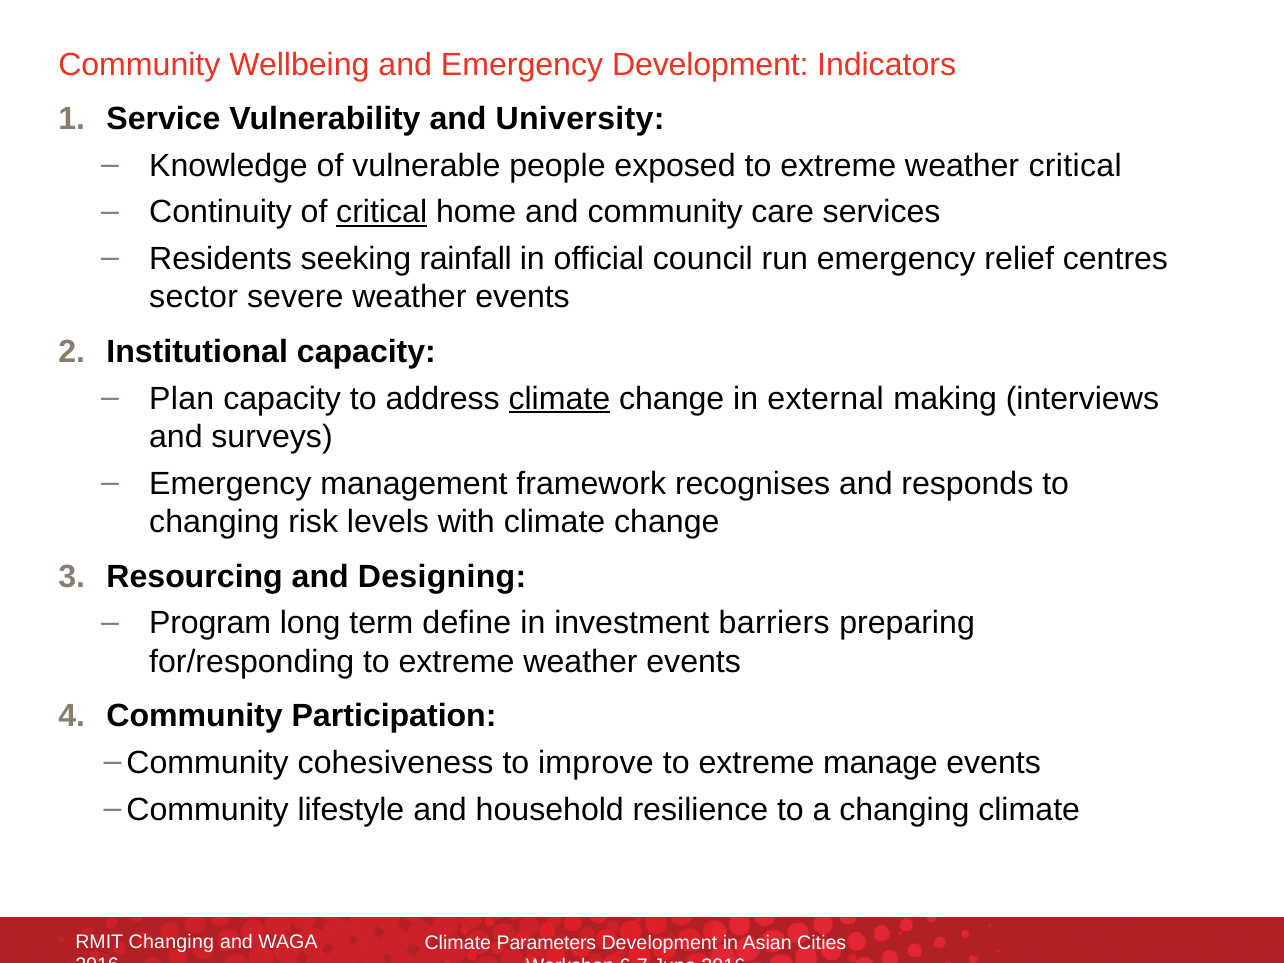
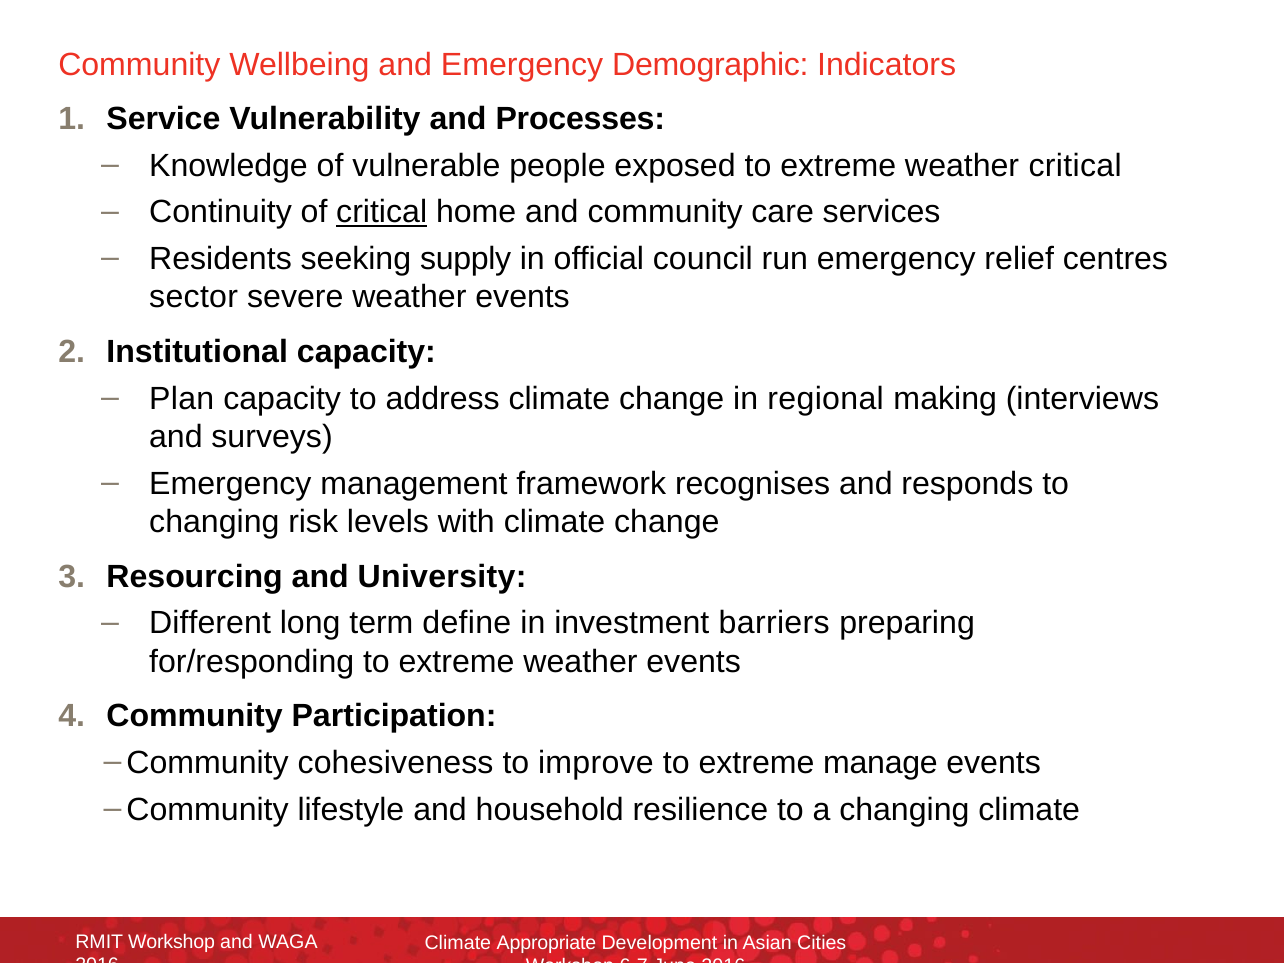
Emergency Development: Development -> Demographic (710, 65)
University: University -> Processes (580, 119)
rainfall: rainfall -> supply (466, 259)
climate underline: present -> none (559, 398)
external: external -> regional (826, 398)
Designing: Designing -> University (442, 577)
Program: Program -> Different (210, 623)
RMIT Changing: Changing -> Workshop (172, 942)
Parameters: Parameters -> Appropriate (546, 943)
